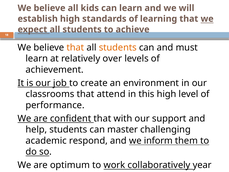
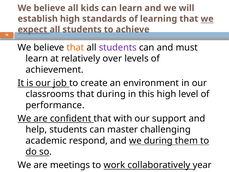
students colour: orange -> purple (118, 47)
that attend: attend -> during (111, 94)
we inform: inform -> during (158, 140)
optimum: optimum -> meetings (70, 165)
